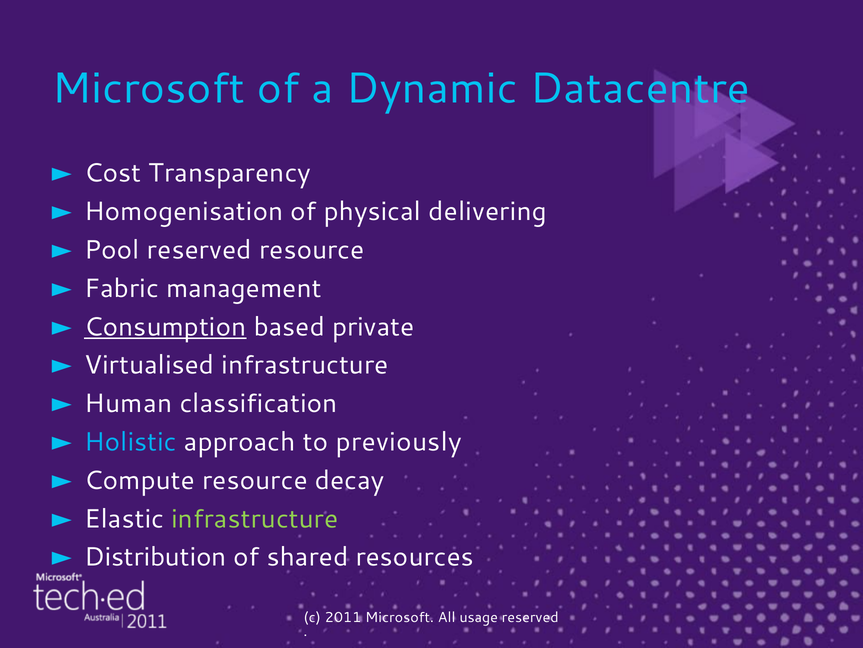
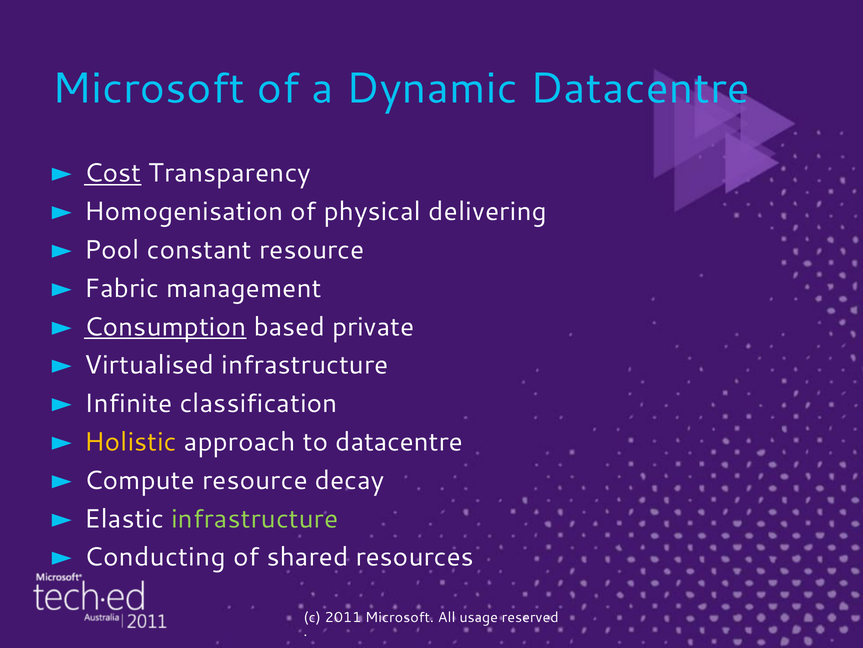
Cost underline: none -> present (113, 173)
Pool reserved: reserved -> constant (199, 250)
Human: Human -> Infinite (128, 403)
Holistic colour: light blue -> yellow (130, 442)
to previously: previously -> datacentre (399, 442)
Distribution: Distribution -> Conducting (155, 557)
